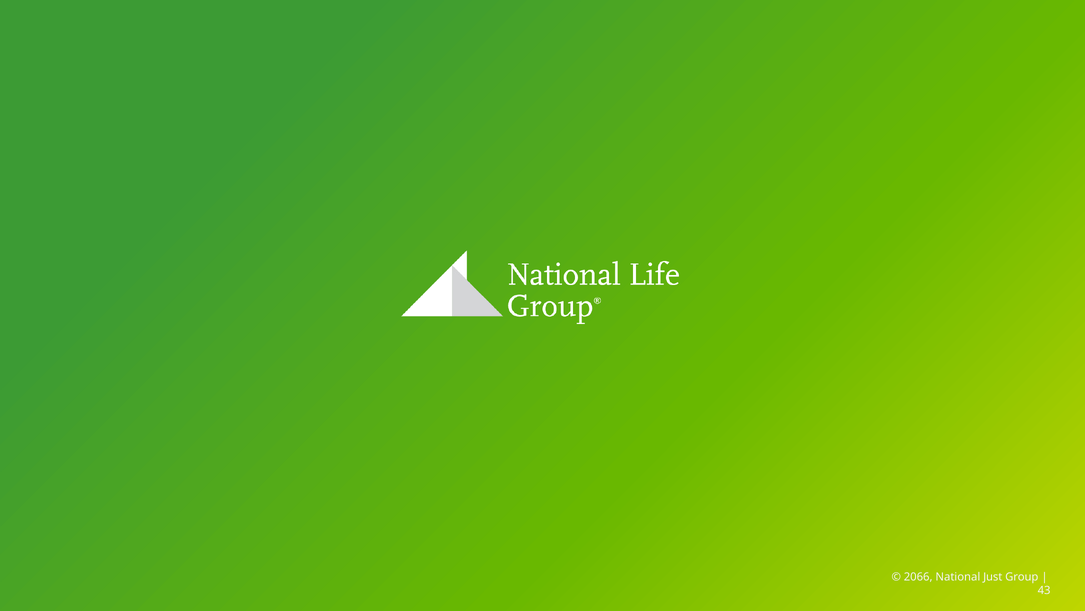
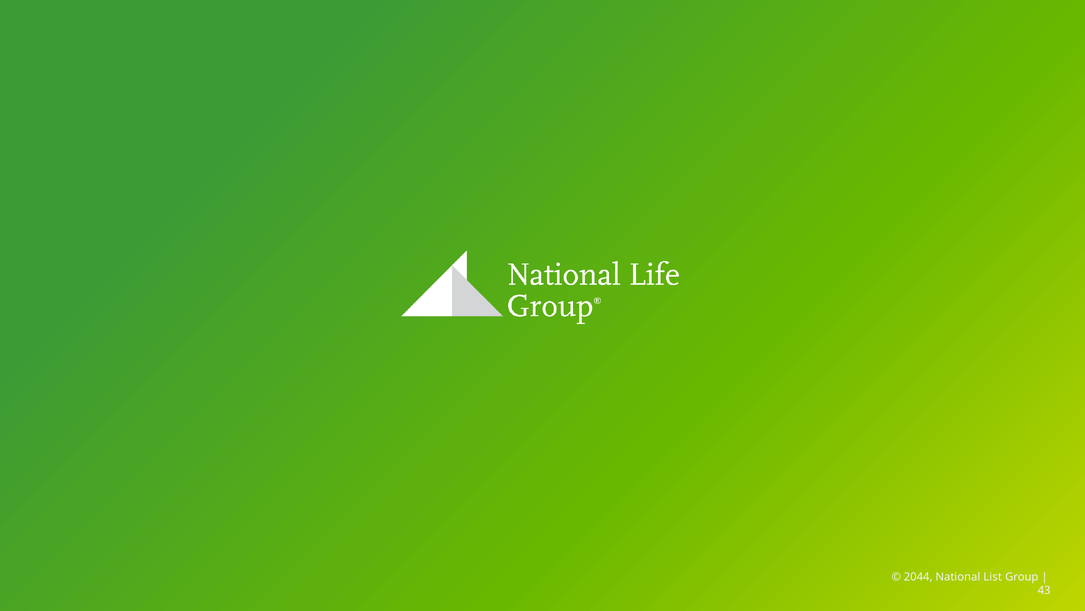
2066: 2066 -> 2044 (918, 576)
Just: Just -> List (993, 576)
